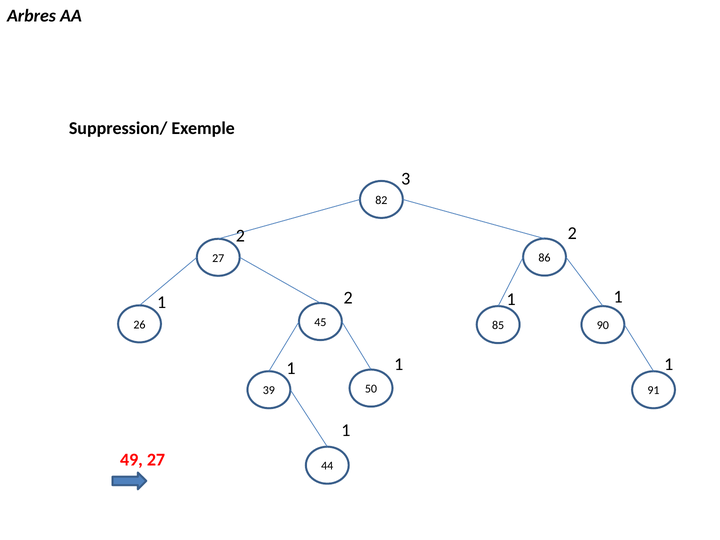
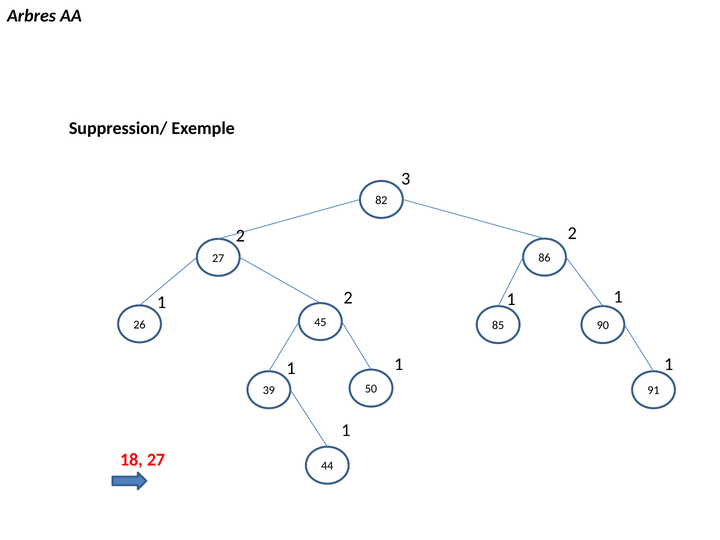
49: 49 -> 18 (131, 460)
